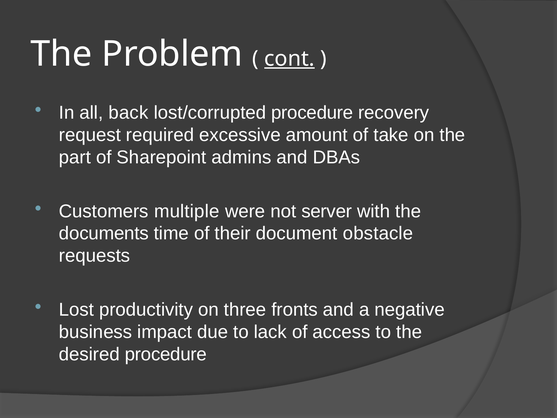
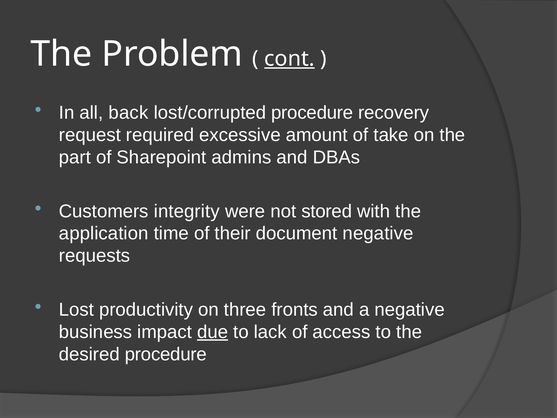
multiple: multiple -> integrity (187, 211)
server: server -> stored (327, 211)
documents: documents -> application (104, 233)
document obstacle: obstacle -> negative (378, 233)
due underline: none -> present (213, 332)
